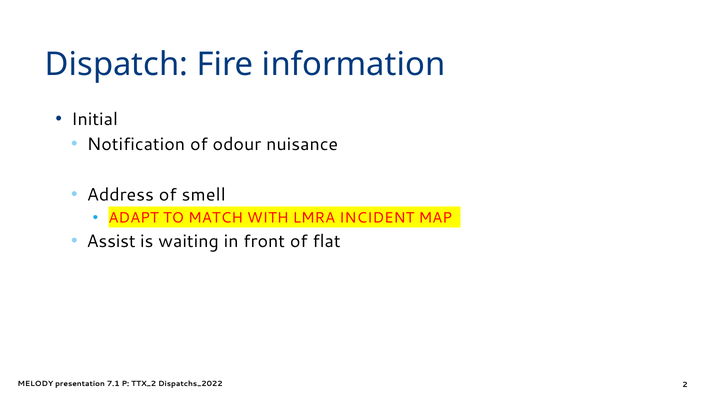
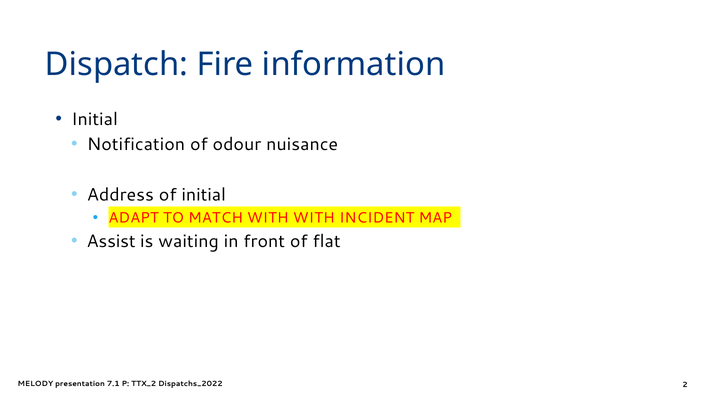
of smell: smell -> initial (204, 195)
WITH LMRA: LMRA -> WITH (314, 218)
